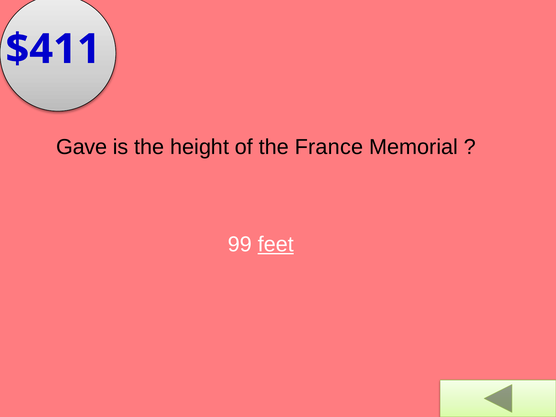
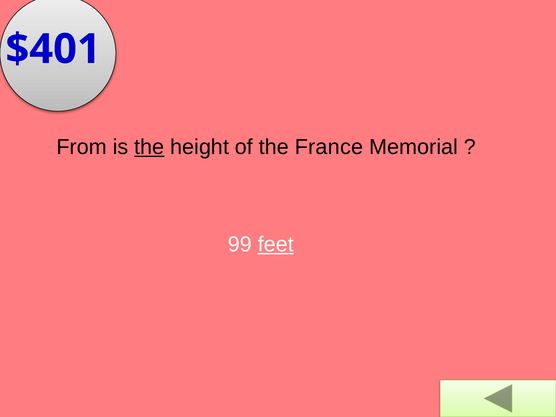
$411: $411 -> $401 (53, 49)
Gave: Gave -> From (82, 147)
the underline: none -> present (149, 147)
